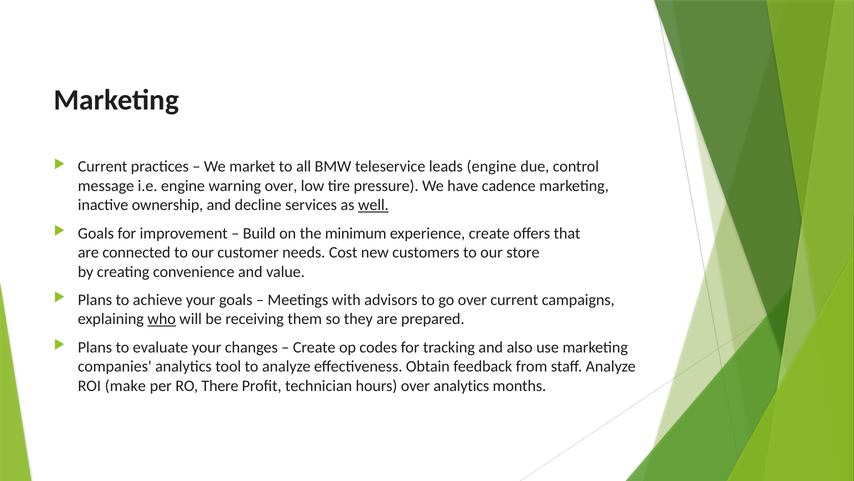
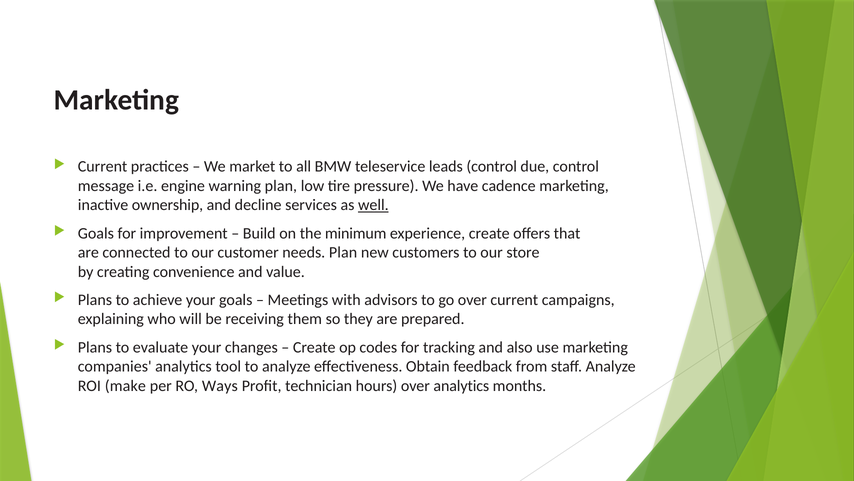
leads engine: engine -> control (492, 166)
warning over: over -> plan (281, 186)
needs Cost: Cost -> Plan (343, 252)
who underline: present -> none (162, 319)
There: There -> Ways (220, 385)
